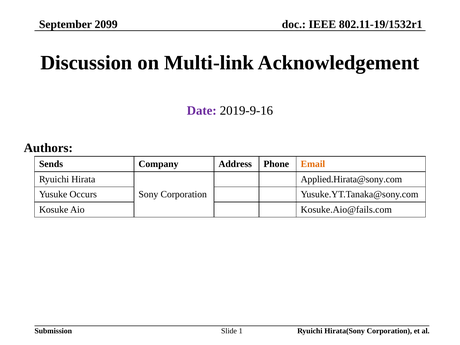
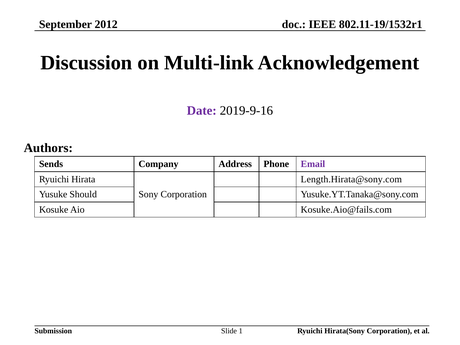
2099: 2099 -> 2012 (106, 24)
Email colour: orange -> purple (313, 164)
Applied.Hirata@sony.com: Applied.Hirata@sony.com -> Length.Hirata@sony.com (351, 179)
Occurs: Occurs -> Should (83, 194)
